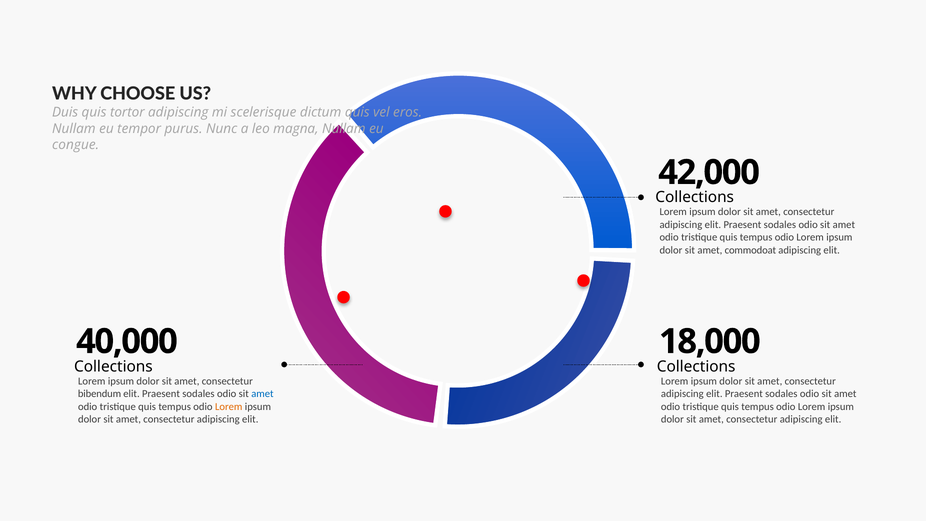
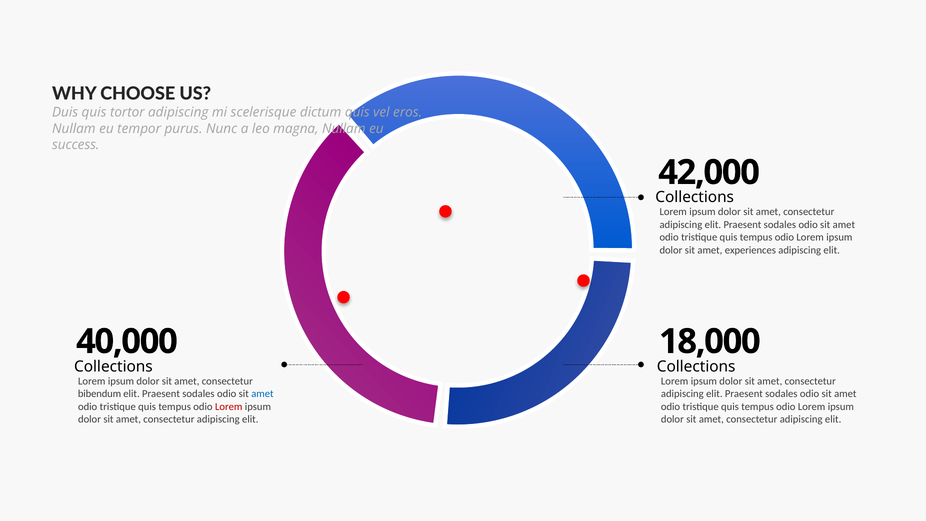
congue: congue -> success (76, 145)
commodoat: commodoat -> experiences (750, 250)
Lorem colour: orange -> red (229, 407)
